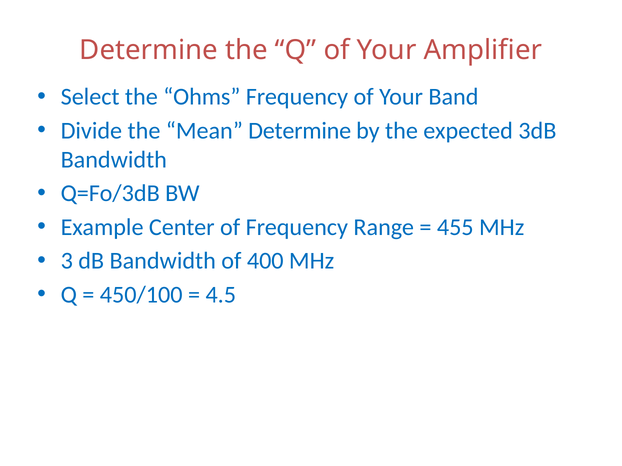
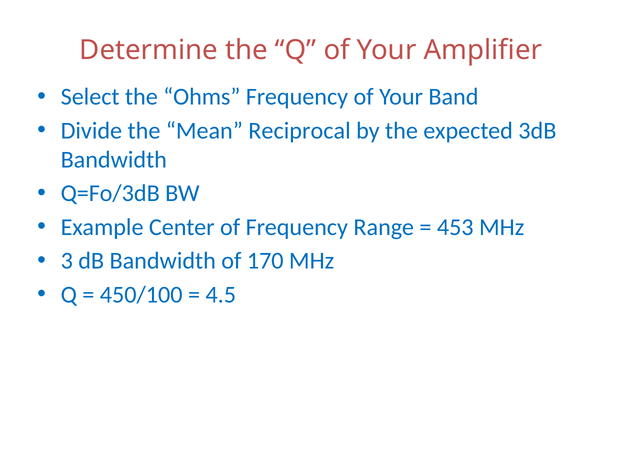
Mean Determine: Determine -> Reciprocal (300, 131)
455: 455 -> 453 (455, 227)
400: 400 -> 170 (265, 261)
